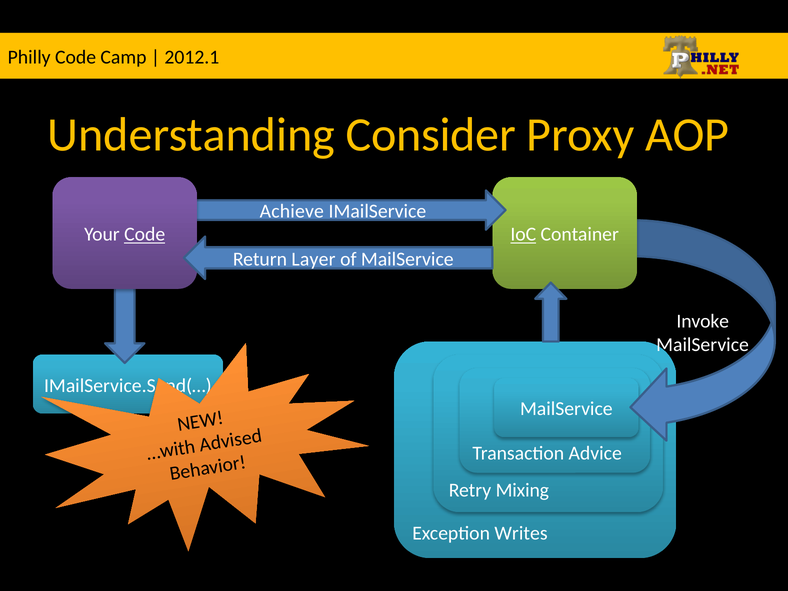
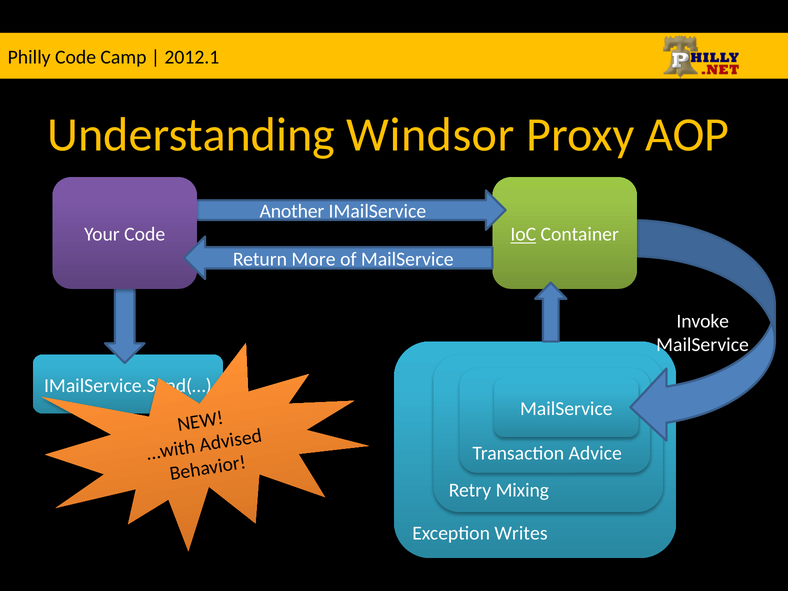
Consider: Consider -> Windsor (430, 135)
Achieve: Achieve -> Another (292, 211)
Code underline: present -> none (145, 234)
Layer: Layer -> More (314, 259)
